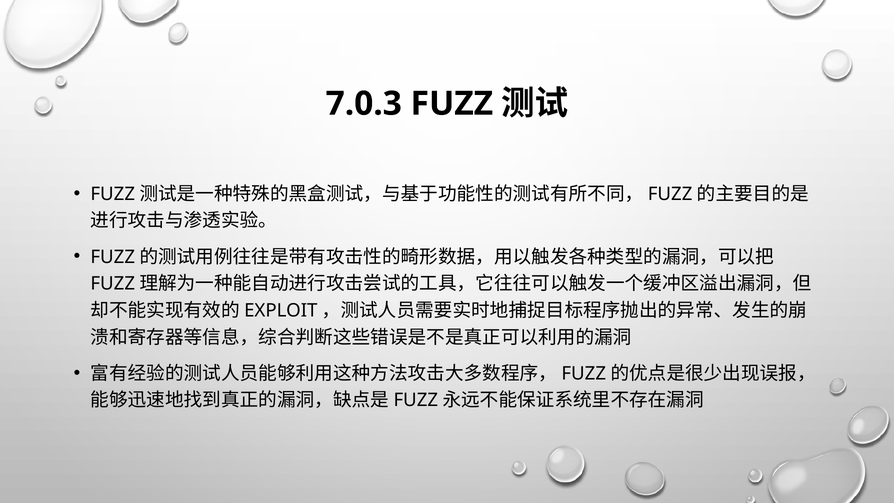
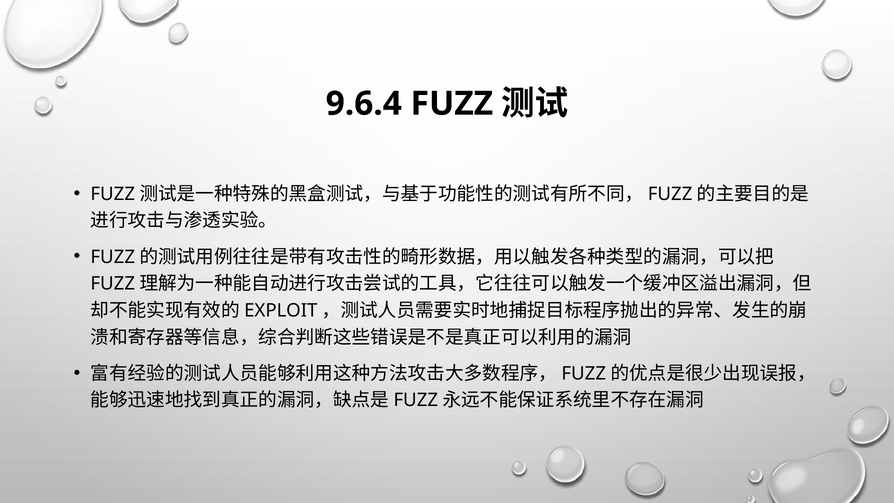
7.0.3: 7.0.3 -> 9.6.4 (364, 104)
